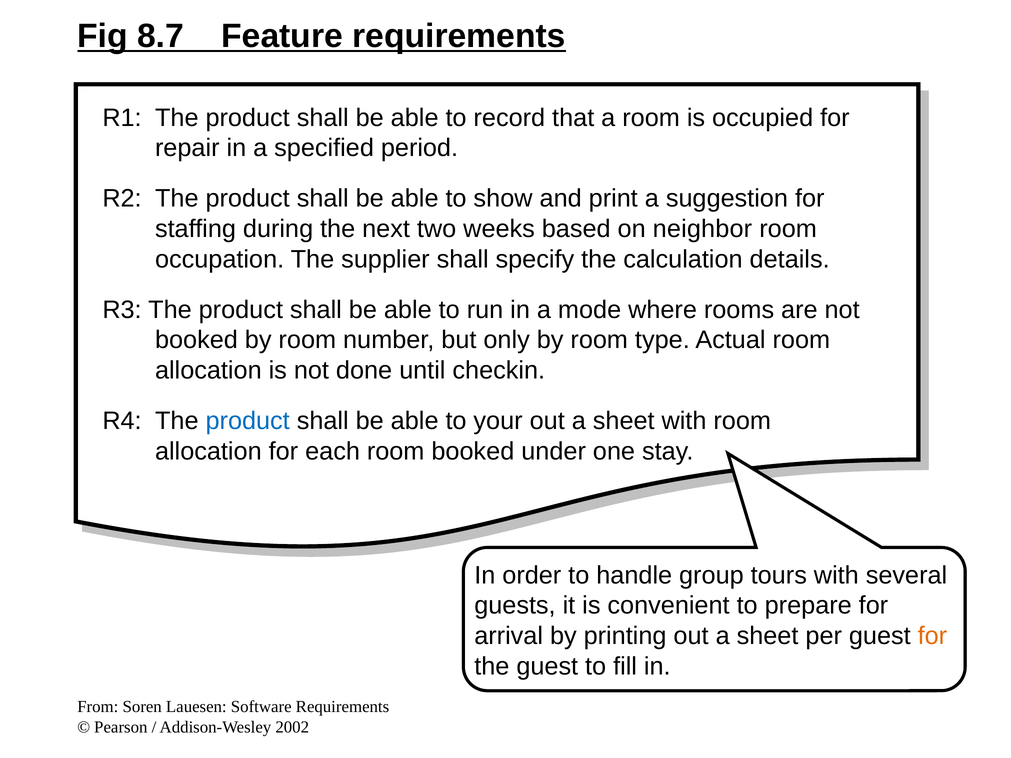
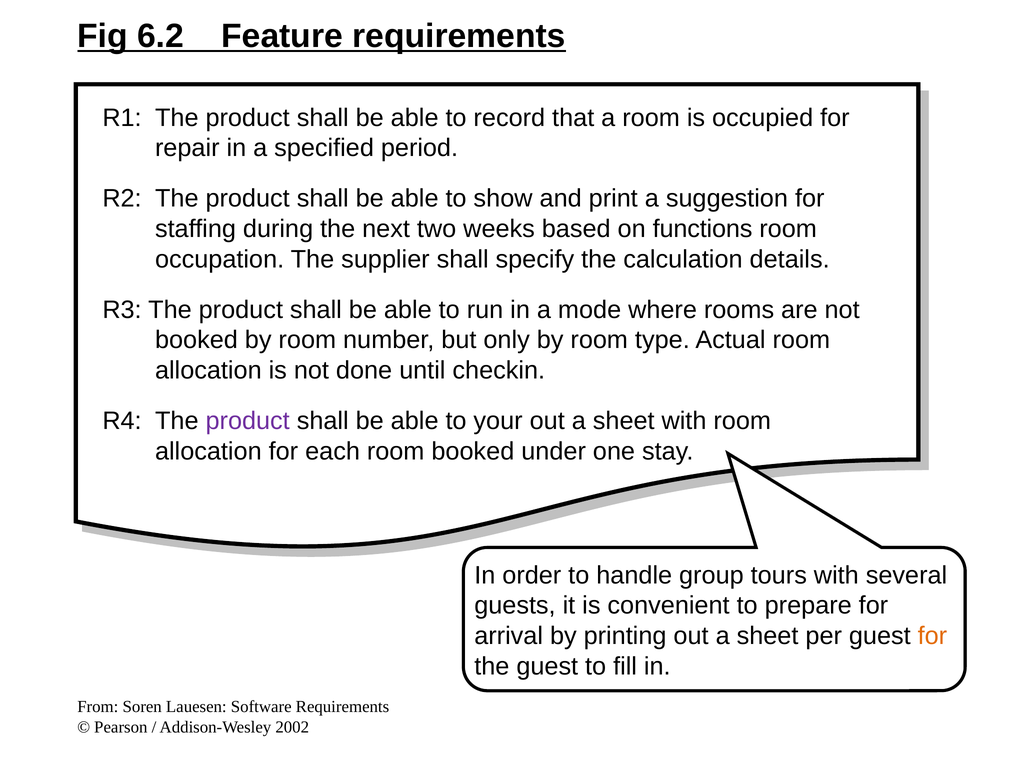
8.7: 8.7 -> 6.2 (160, 36)
neighbor: neighbor -> functions (703, 229)
product colour: blue -> purple (248, 421)
